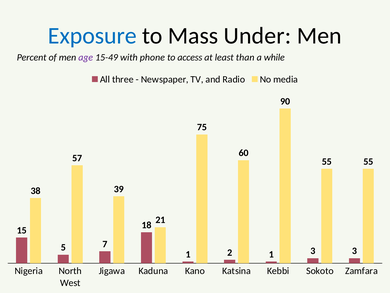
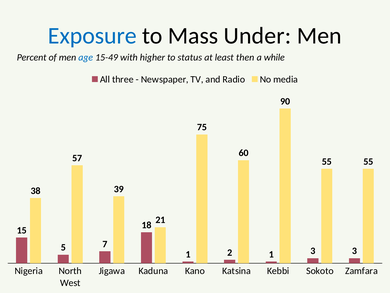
age colour: purple -> blue (86, 57)
phone: phone -> higher (152, 57)
access: access -> status (190, 57)
than: than -> then (245, 57)
